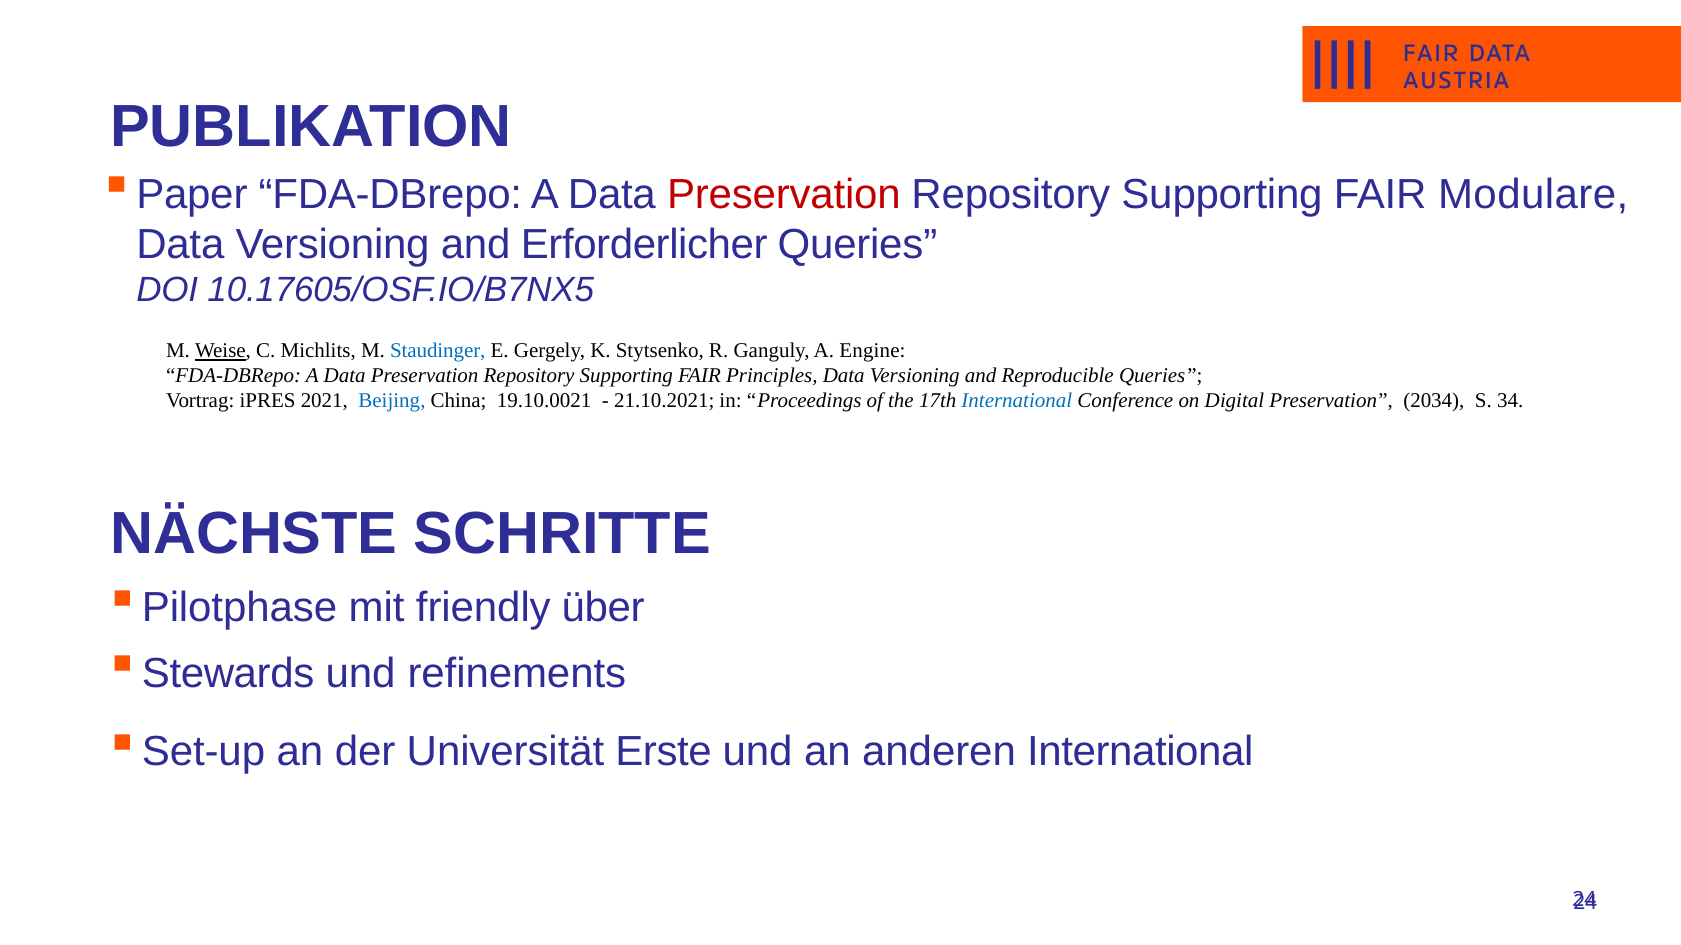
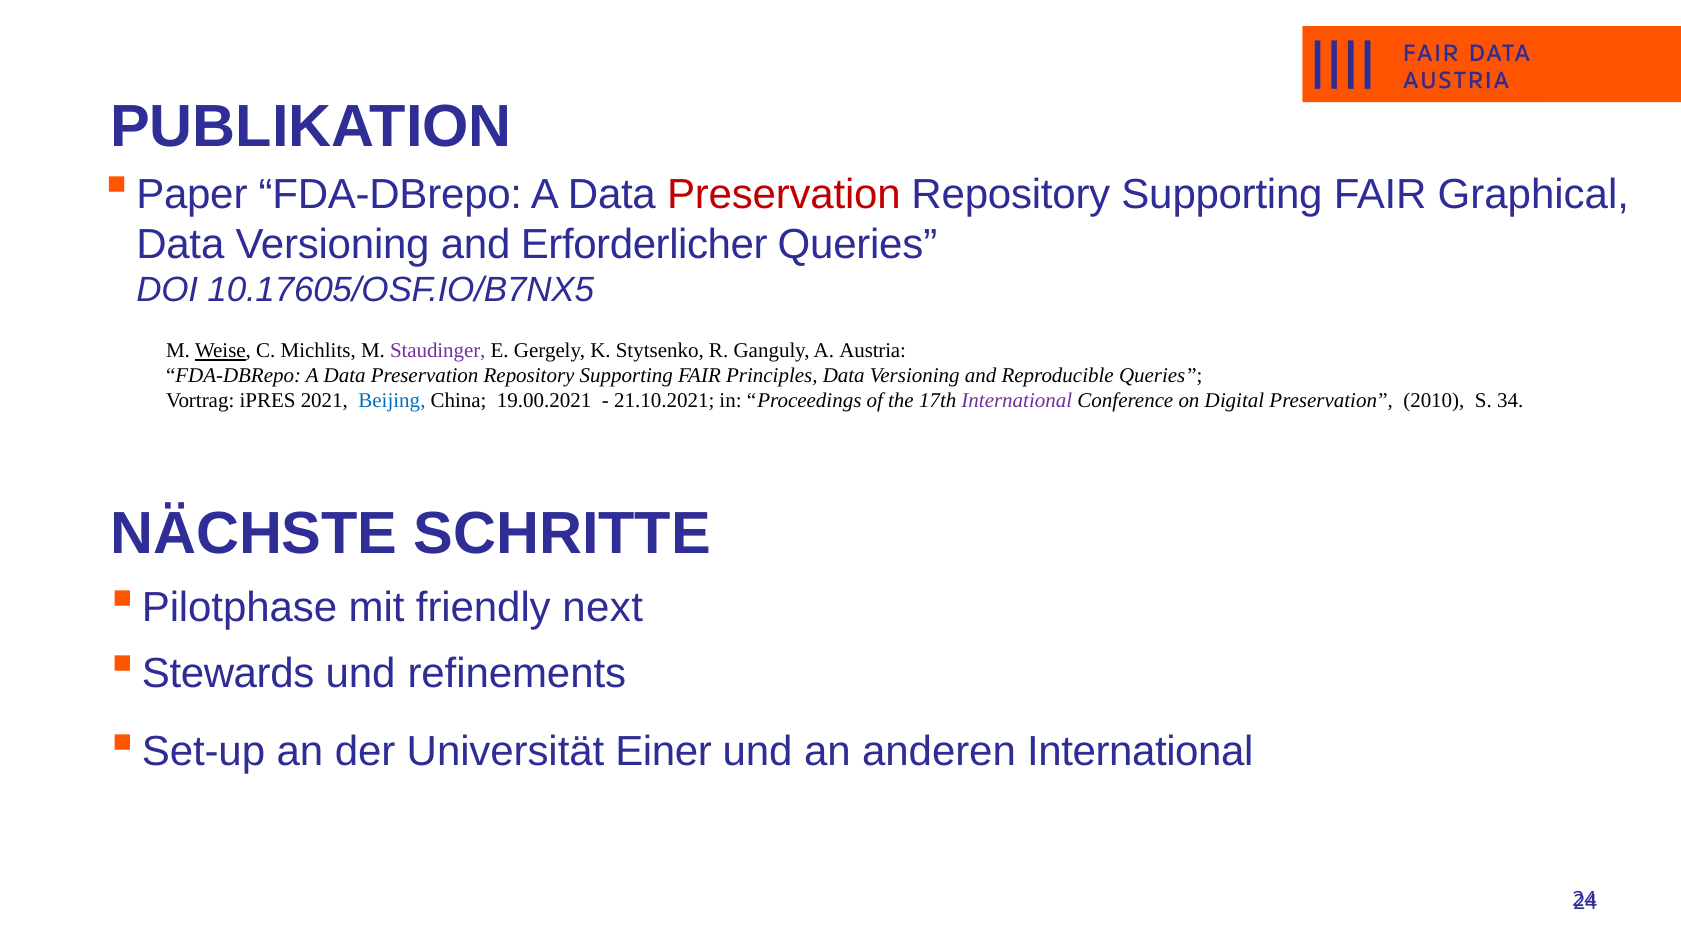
Modulare: Modulare -> Graphical (1533, 194)
Staudinger colour: blue -> purple (438, 351)
Engine: Engine -> Austria (873, 351)
19.10.0021: 19.10.0021 -> 19.00.2021 (544, 401)
International colour: blue -> purple (1017, 401)
2034: 2034 -> 2010 (1434, 401)
über: über -> next (603, 608)
Erste: Erste -> Einer (664, 752)
